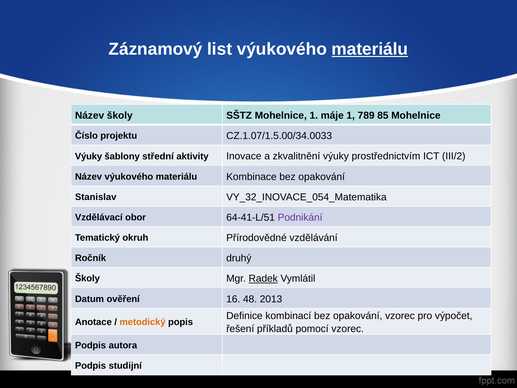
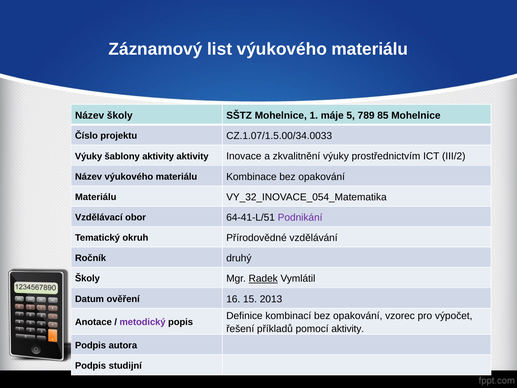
materiálu underline: present -> none (370, 49)
máje 1: 1 -> 5 (351, 115)
šablony střední: střední -> aktivity (158, 156)
Stanislav: Stanislav -> Materiálu (96, 197)
48: 48 -> 15 (250, 299)
metodický colour: orange -> purple (143, 322)
pomocí vzorec: vzorec -> aktivity (348, 329)
